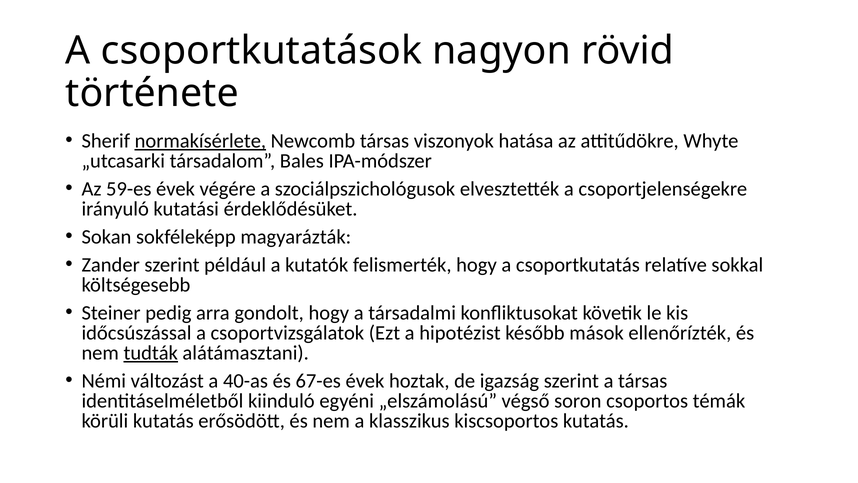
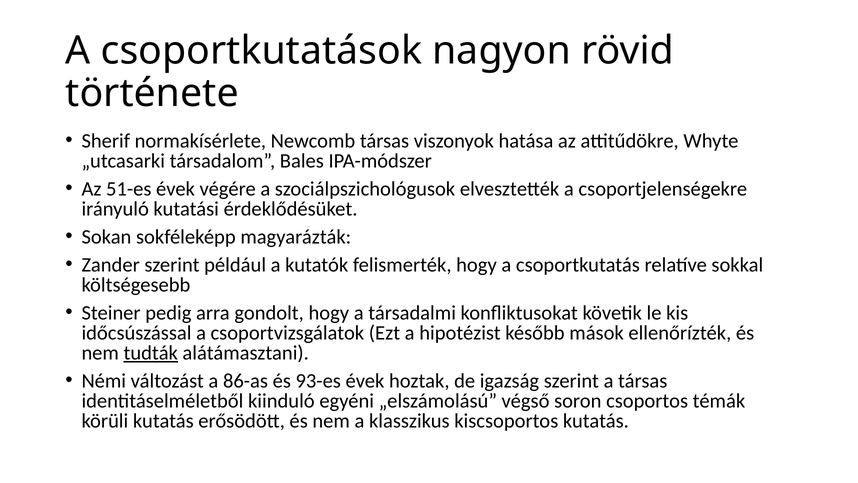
normakísérlete underline: present -> none (200, 141)
59-es: 59-es -> 51-es (129, 189)
40-as: 40-as -> 86-as (246, 381)
67-es: 67-es -> 93-es (318, 381)
